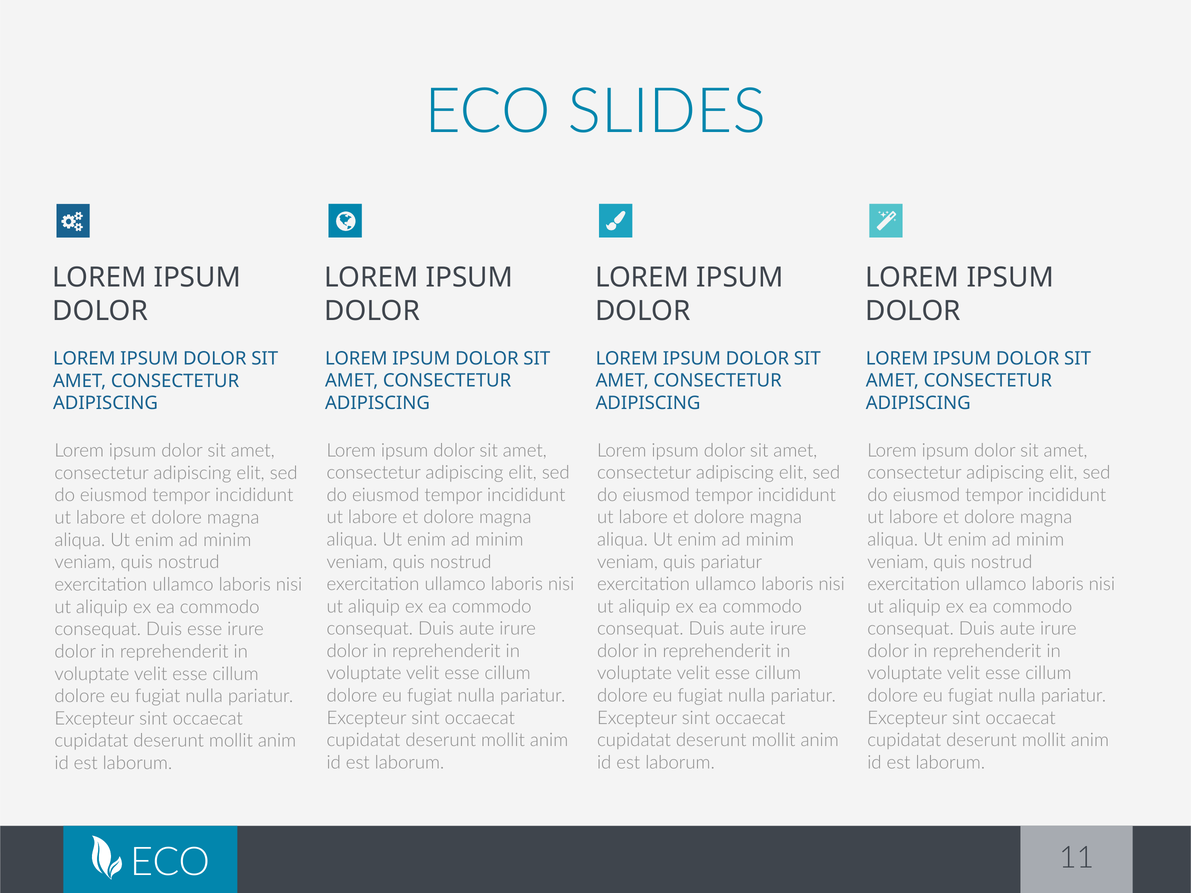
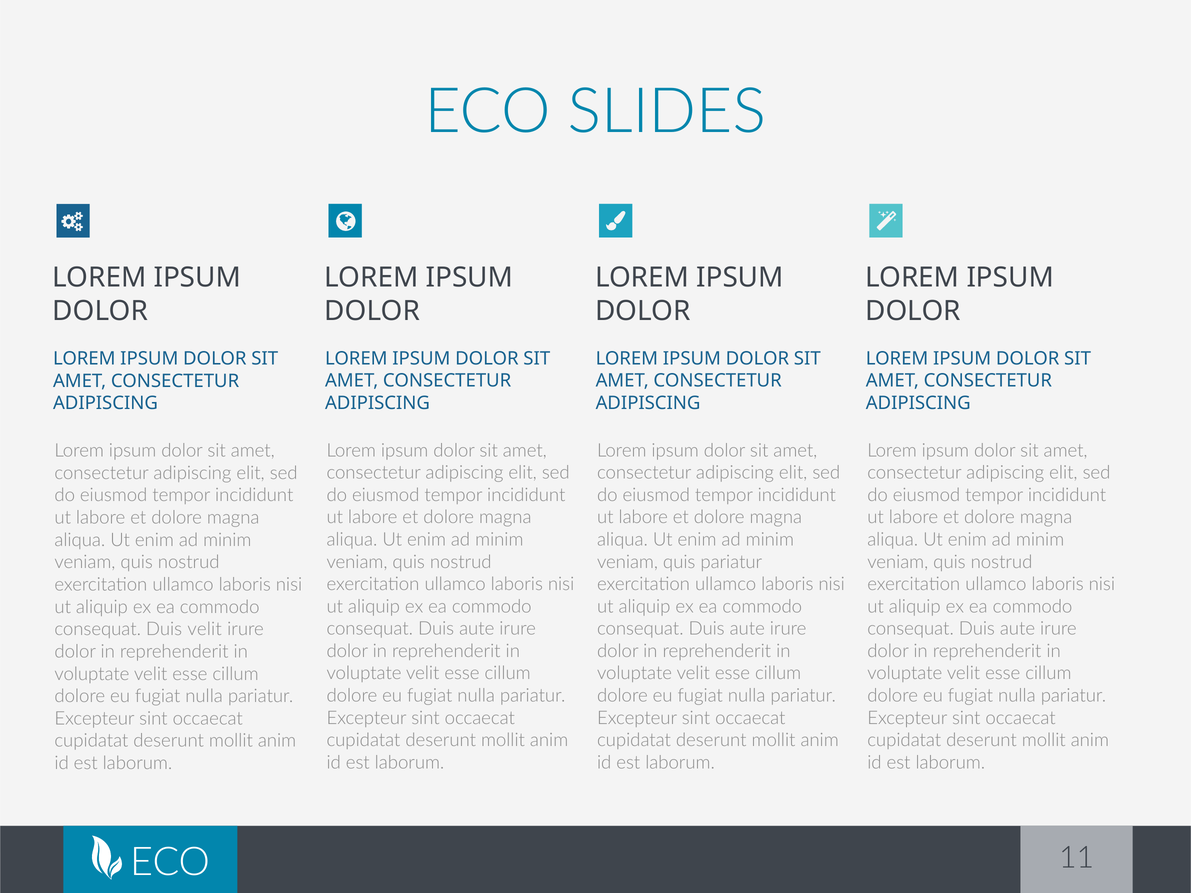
Duis esse: esse -> velit (205, 629)
